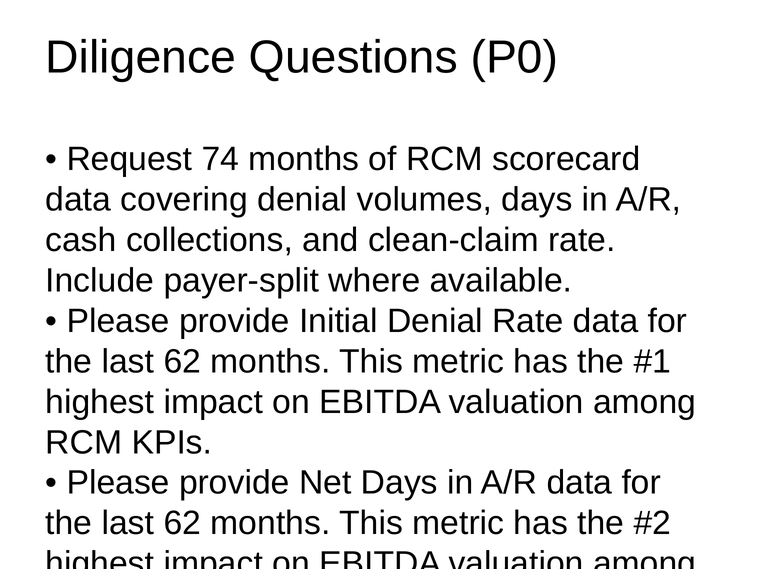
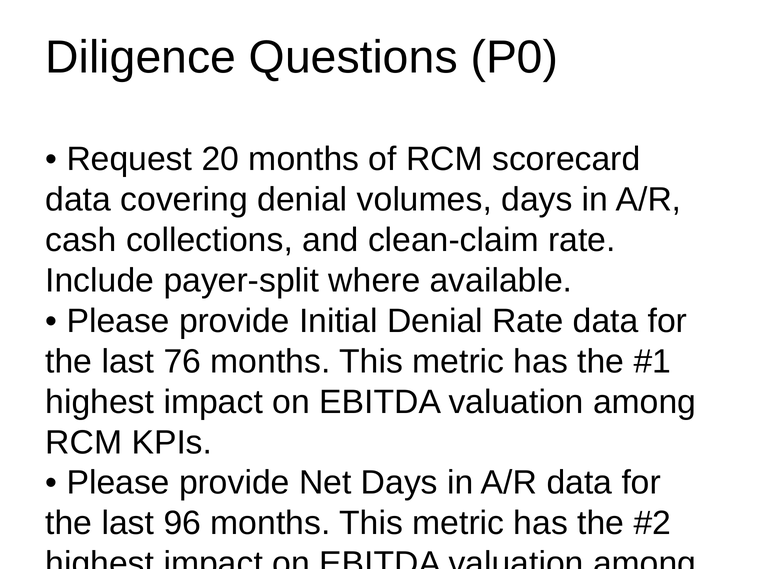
74: 74 -> 20 (220, 159)
62: 62 -> 76 (182, 362)
62: 62 -> 96 (182, 524)
